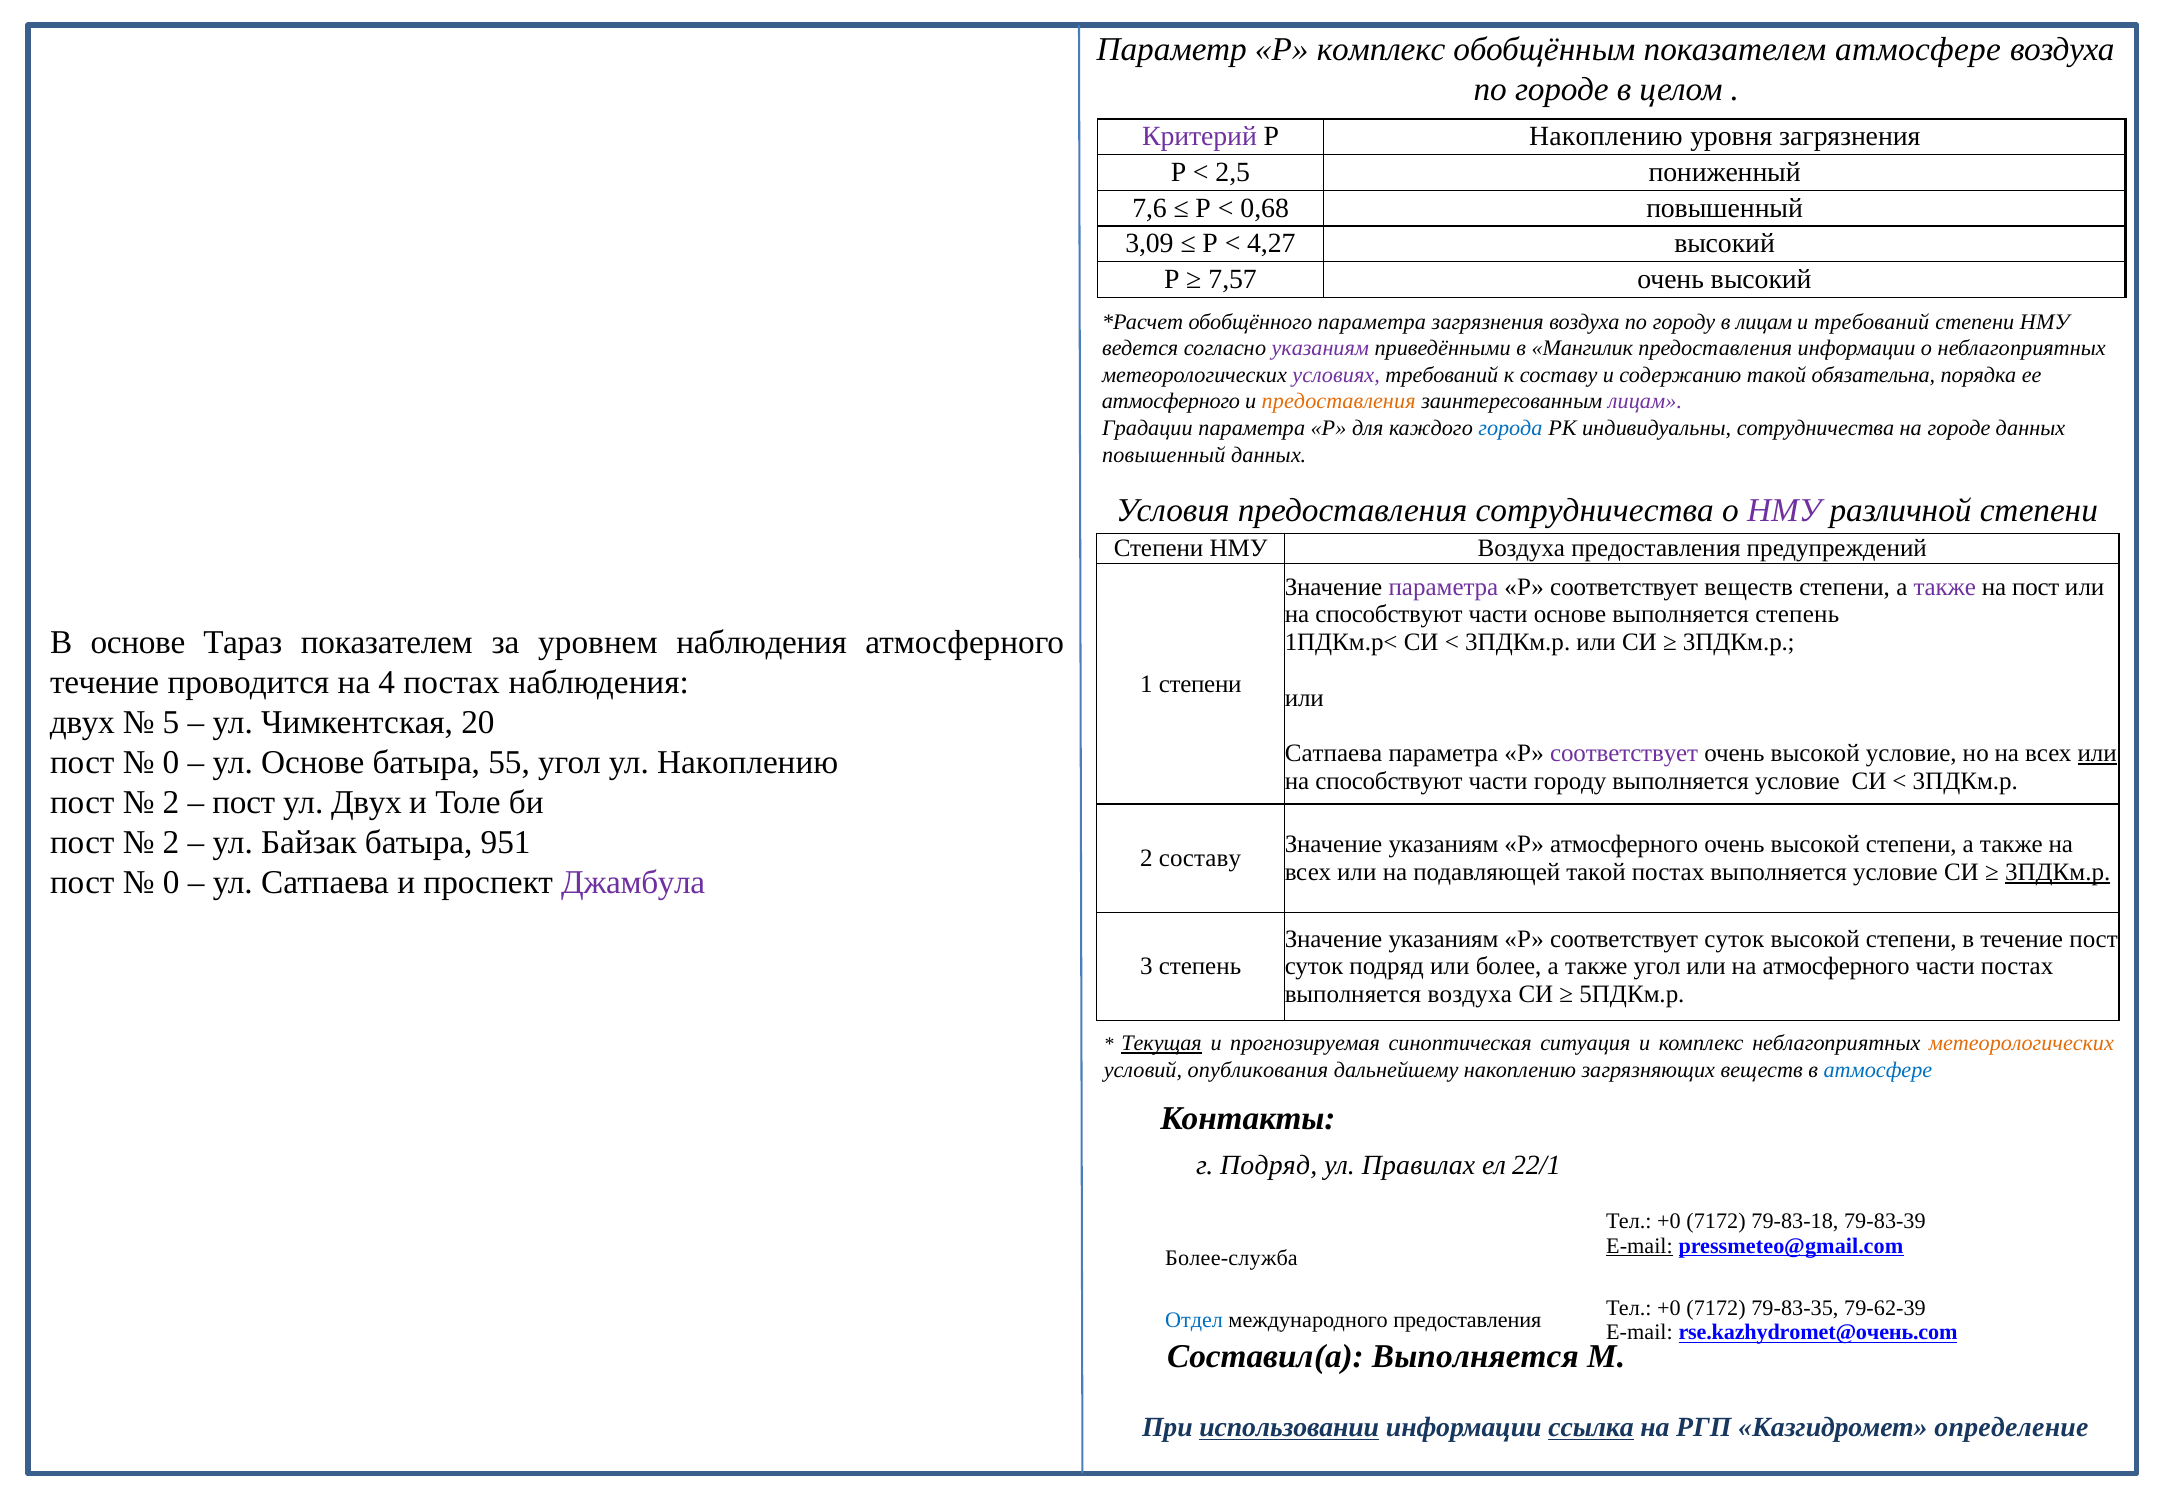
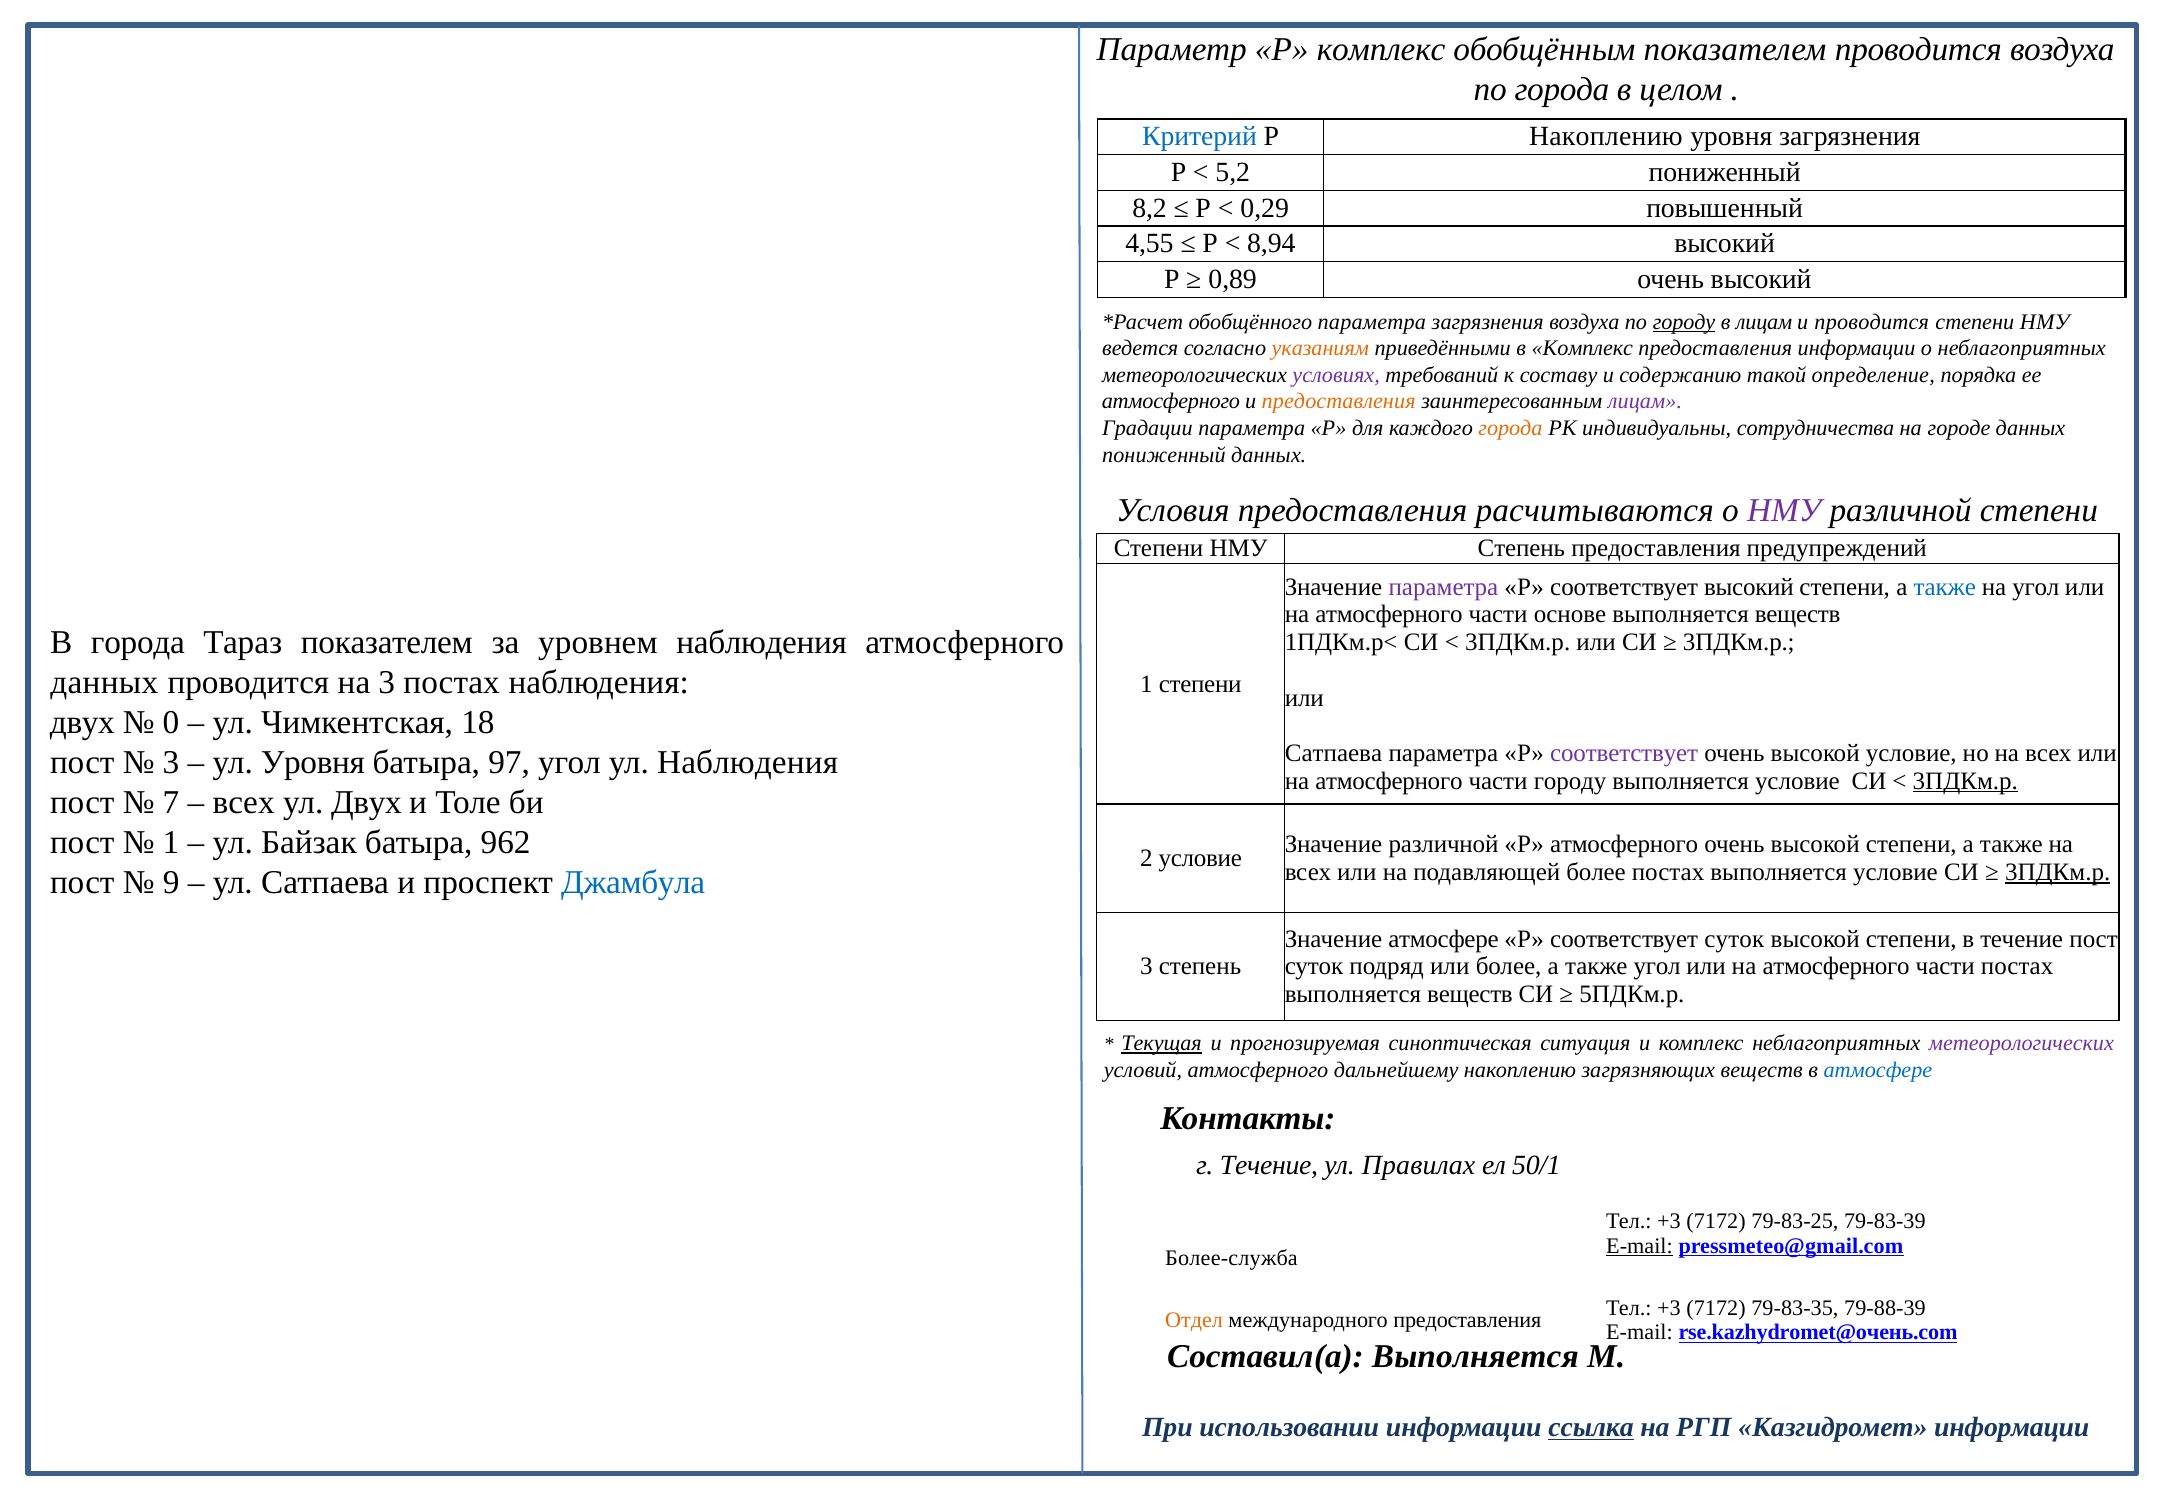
показателем атмосфере: атмосфере -> проводится (1918, 50)
по городе: городе -> города (1562, 90)
Критерий colour: purple -> blue (1199, 136)
2,5: 2,5 -> 5,2 (1233, 172)
7,6: 7,6 -> 8,2 (1150, 208)
0,68: 0,68 -> 0,29 (1265, 208)
3,09: 3,09 -> 4,55 (1149, 244)
4,27: 4,27 -> 8,94 (1271, 244)
7,57: 7,57 -> 0,89 (1233, 279)
городу underline: none -> present (1684, 322)
и требований: требований -> проводится (1872, 322)
указаниям colour: purple -> orange (1320, 348)
в Мангилик: Мангилик -> Комплекс (1582, 348)
обязательна: обязательна -> определение (1873, 375)
города colour: blue -> orange (1510, 428)
повышенный: повышенный -> пониженный (1164, 455)
предоставления сотрудничества: сотрудничества -> расчитываются (1595, 510)
НМУ Воздуха: Воздуха -> Степень (1521, 549)
соответствует веществ: веществ -> высокий (1749, 587)
также colour: purple -> blue (1945, 587)
на пост: пост -> угол (2036, 587)
способствуют: способствуют -> атмосферного (1389, 615)
степень: степень -> веществ (1798, 615)
В основе: основе -> города (138, 643)
течение: течение -> данных (104, 683)
на 4: 4 -> 3 (387, 683)
5: 5 -> 0 (171, 723)
20: 20 -> 18 (478, 723)
или underline: present -> none (2097, 753)
0: 0 -> 3 (171, 763)
ул Основе: Основе -> Уровня (313, 763)
55: 55 -> 97 (509, 763)
ул Накоплению: Накоплению -> Наблюдения (748, 763)
способствуют: способствуют -> атмосферного (1389, 781)
3ПДКм.р underline: none -> present (1965, 781)
2: 2 -> 7 (171, 803)
пост: пост -> всех (244, 803)
2: 2 -> 1 (171, 843)
951: 951 -> 962 (506, 843)
указаниям: указаниям -> различной (1443, 844)
2 составу: составу -> условие (1200, 858)
подавляющей такой: такой -> более (1596, 872)
0: 0 -> 9 (171, 883)
Джамбула colour: purple -> blue (633, 883)
указаниям: указаниям -> атмосфере (1443, 939)
воздуха: воздуха -> веществ (1470, 994)
метеорологических colour: orange -> purple (2021, 1043)
условий опубликования: опубликования -> атмосферного (1258, 1070)
г Подряд: Подряд -> Течение (1269, 1165)
22/1: 22/1 -> 50/1 (1536, 1165)
+0: +0 -> +3 (1669, 1221)
79-83-18: 79-83-18 -> 79-83-25 (1795, 1221)
+0: +0 -> +3 (1669, 1308)
79-62-39: 79-62-39 -> 79-88-39 (1885, 1308)
Отдел colour: blue -> orange (1194, 1320)
использовании underline: present -> none (1289, 1427)
Казгидромет определение: определение -> информации (2012, 1427)
